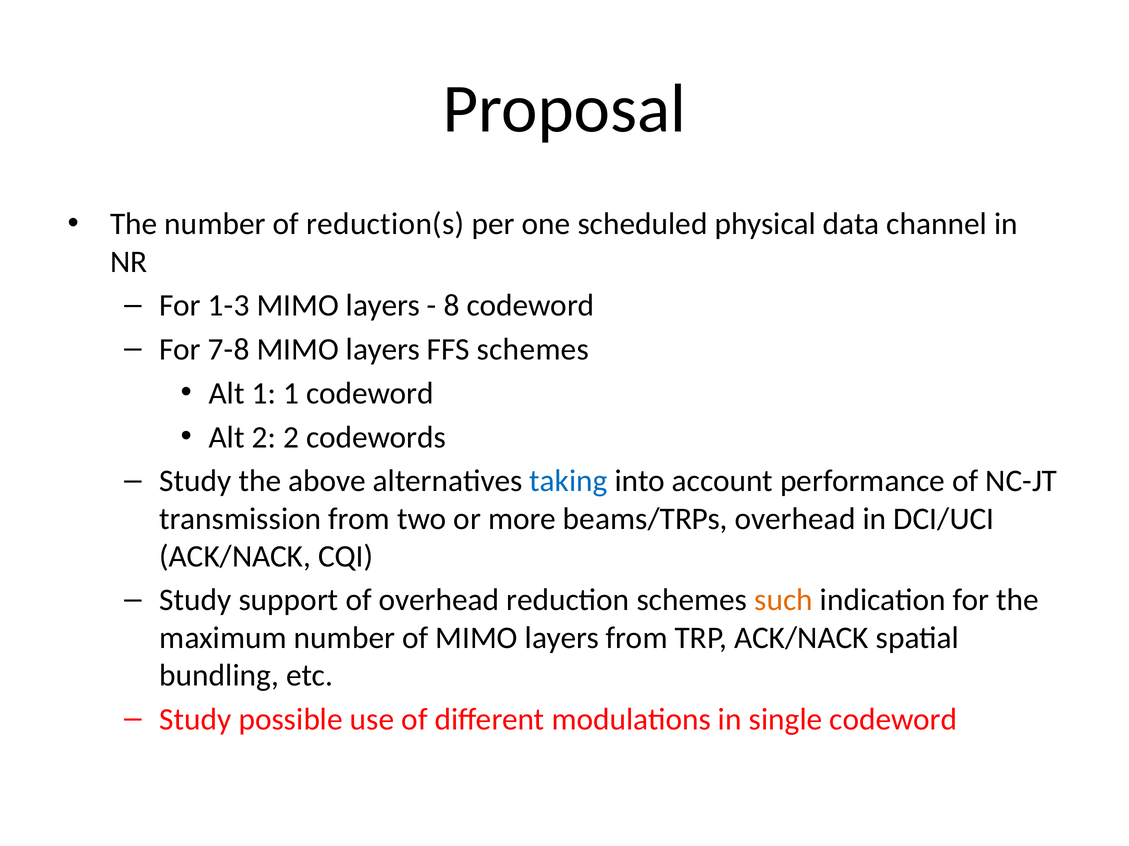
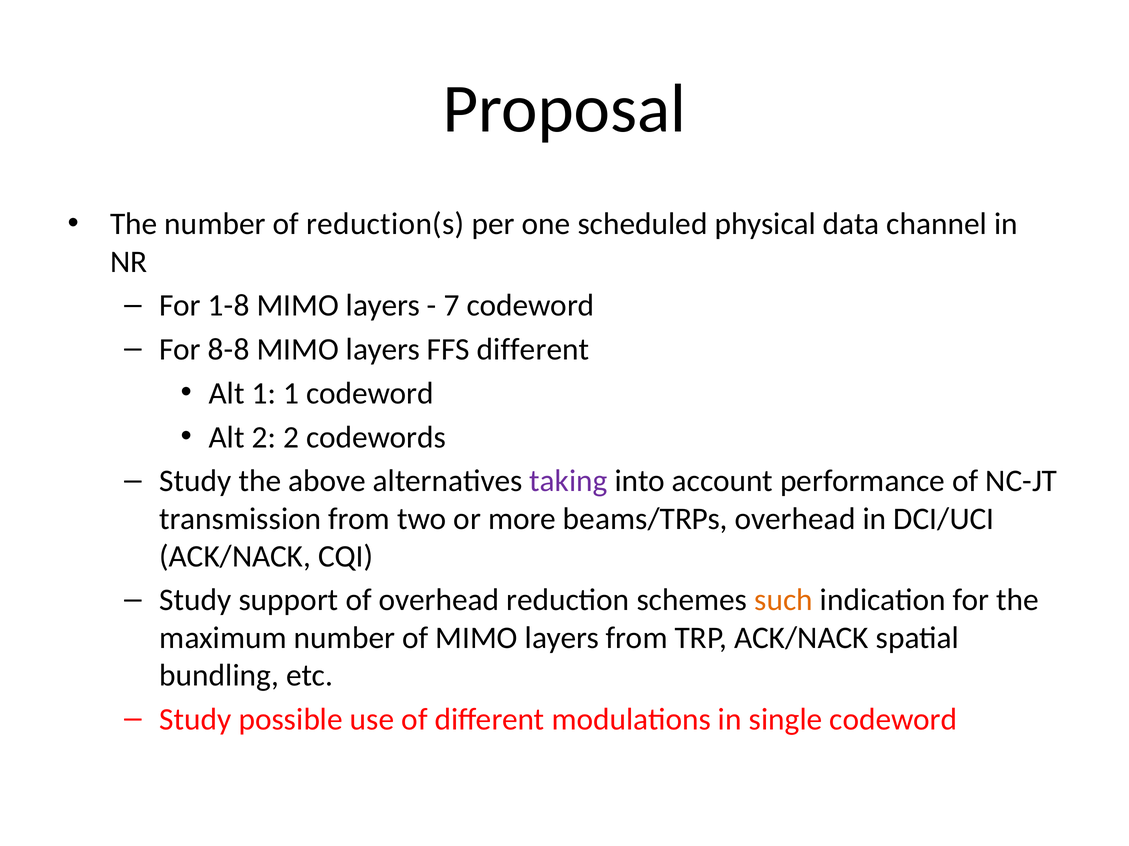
1-3: 1-3 -> 1-8 (229, 306)
8: 8 -> 7 (452, 306)
7-8: 7-8 -> 8-8 (229, 350)
FFS schemes: schemes -> different (533, 350)
taking colour: blue -> purple (568, 481)
